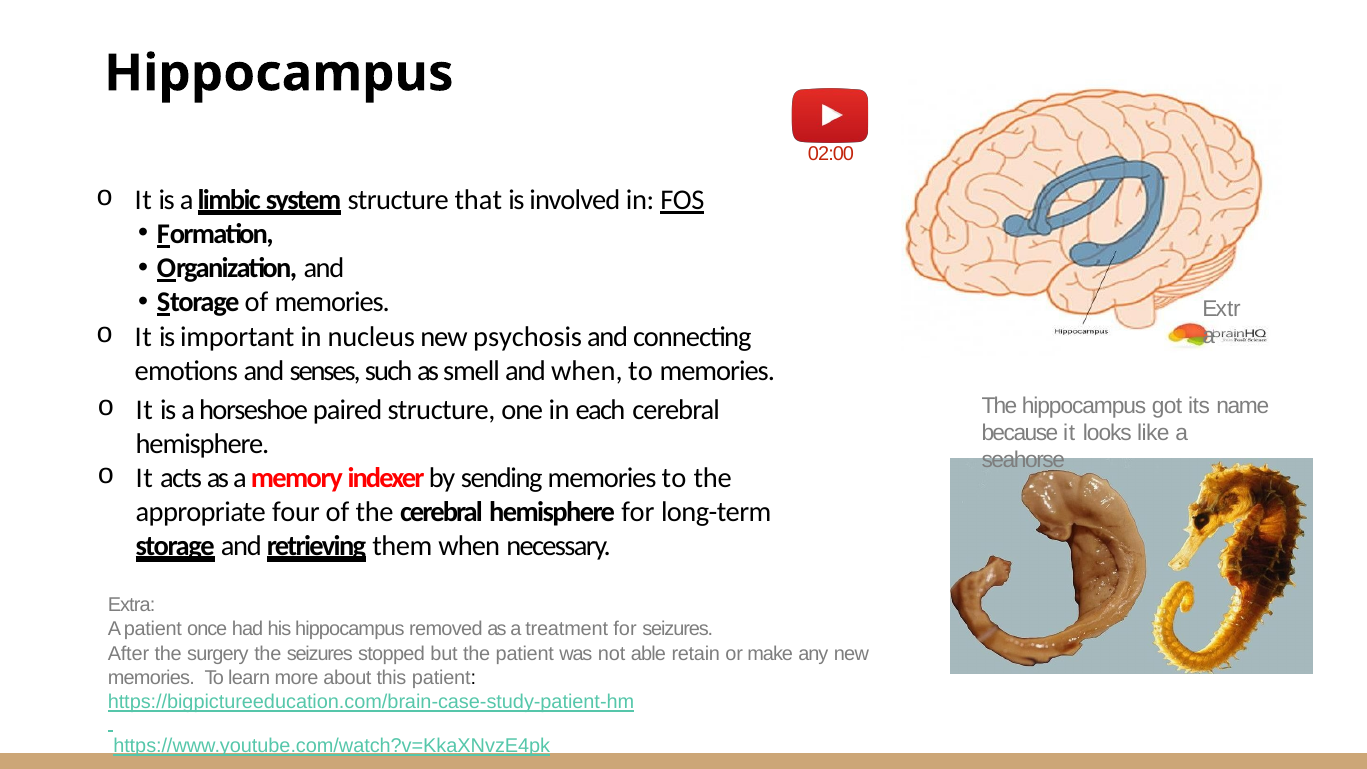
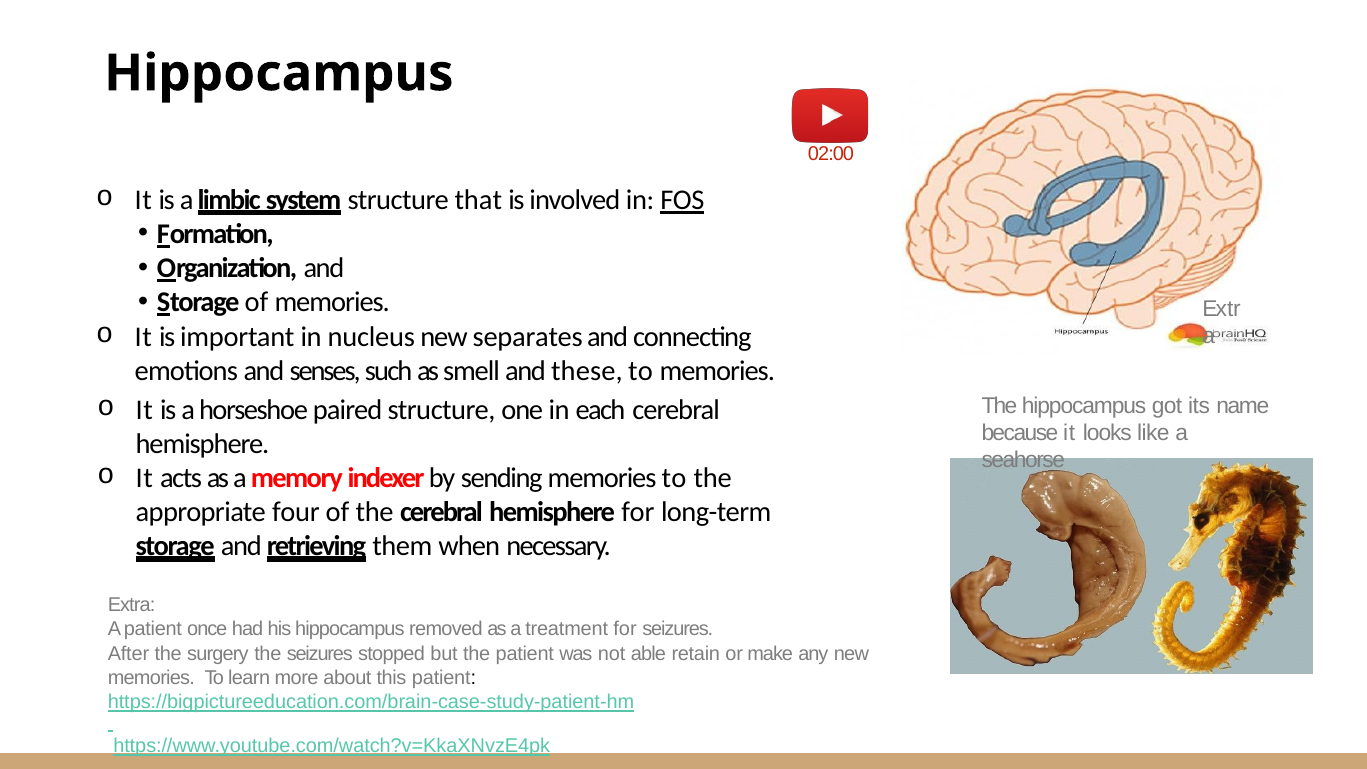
psychosis: psychosis -> separates (528, 337)
and when: when -> these (587, 371)
